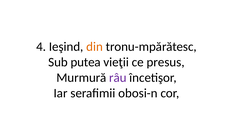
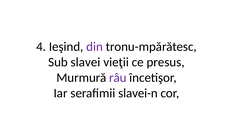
din colour: orange -> purple (95, 47)
putea: putea -> slavei (86, 62)
obosi-n: obosi-n -> slavei-n (138, 93)
